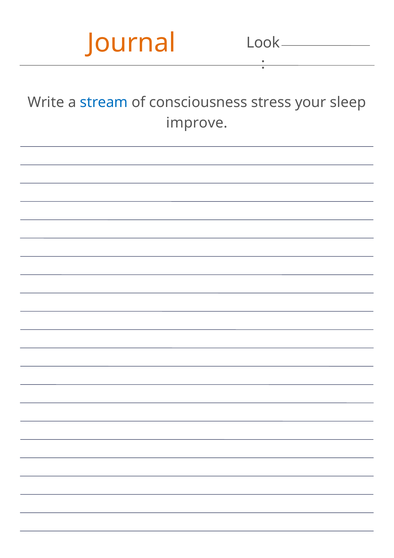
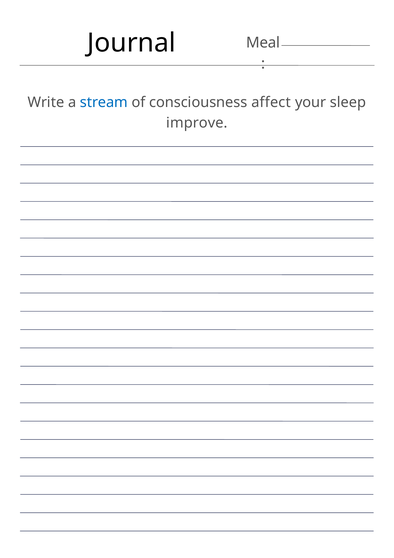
Journal colour: orange -> black (131, 43)
Look: Look -> Meal (263, 43)
stress: stress -> affect (271, 102)
